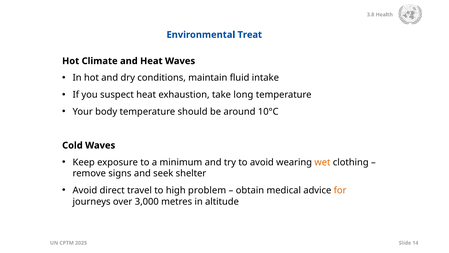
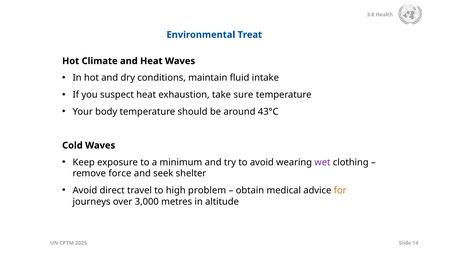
long: long -> sure (243, 95)
10°C: 10°C -> 43°C (268, 111)
wet colour: orange -> purple (322, 162)
signs: signs -> force (120, 173)
